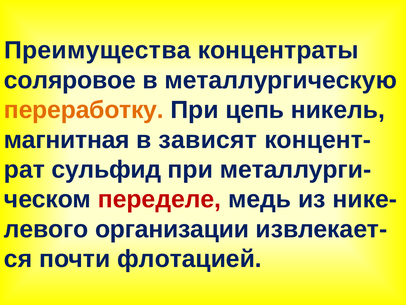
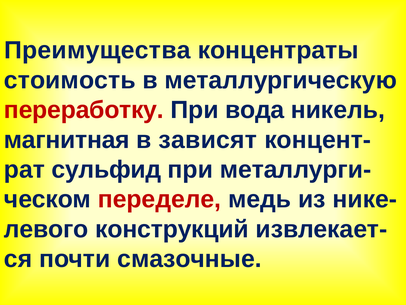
соляровое: соляровое -> стоимость (70, 80)
переработку colour: orange -> red (84, 110)
цепь: цепь -> вода (255, 110)
организации: организации -> конструкций (172, 229)
флотацией: флотацией -> смазочные (190, 259)
